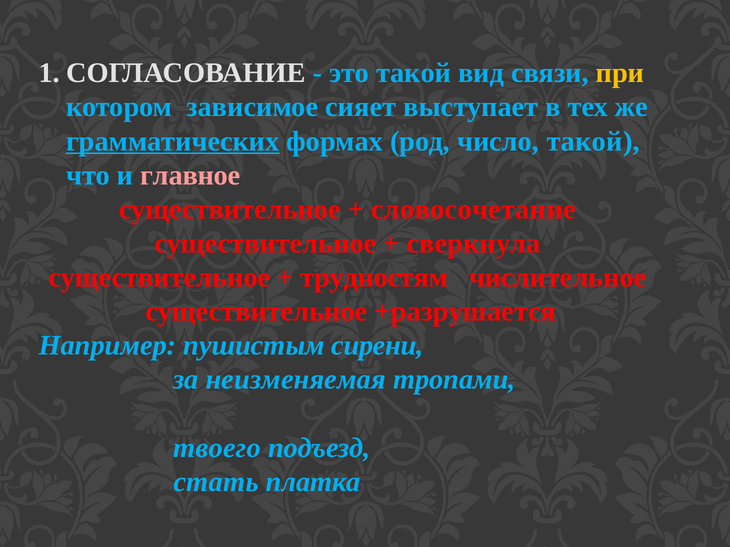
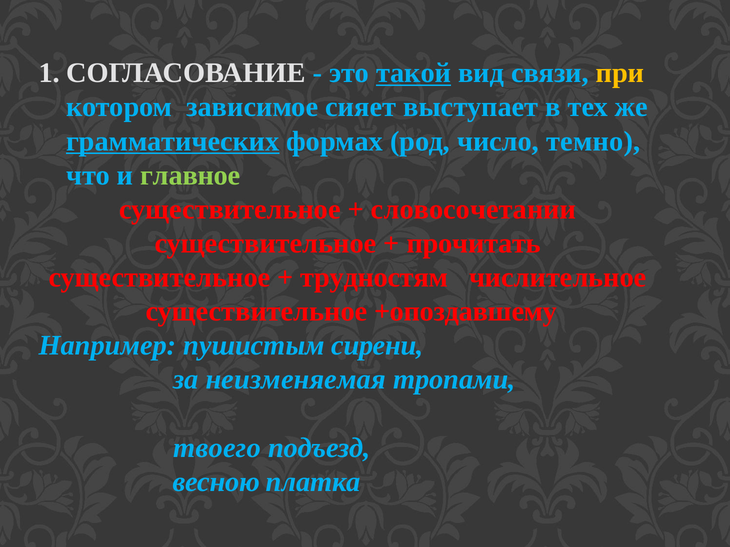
такой underline: none -> present (414, 73)
число такой: такой -> темно (593, 141)
главное colour: pink -> light green (190, 175)
словосочетание: словосочетание -> словосочетании (474, 209)
сверкнула: сверкнула -> прочитать (474, 244)
+разрушается: +разрушается -> +опоздавшему (466, 312)
стать: стать -> весною (216, 482)
